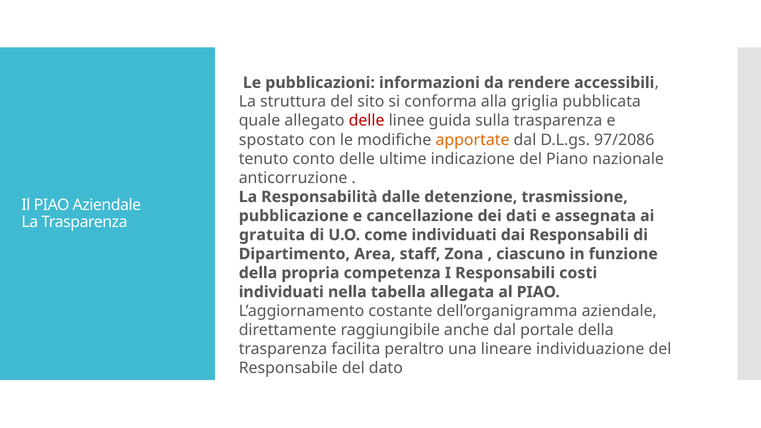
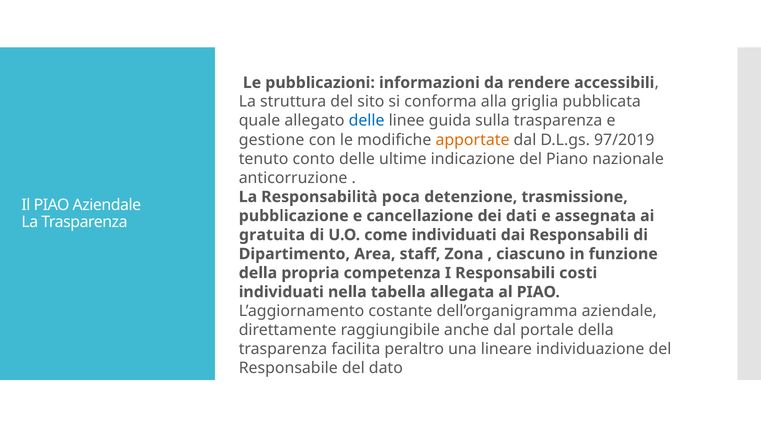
delle colour: red -> blue (367, 121)
spostato: spostato -> gestione (272, 140)
97/2086: 97/2086 -> 97/2019 (624, 140)
dalle: dalle -> poca (401, 197)
